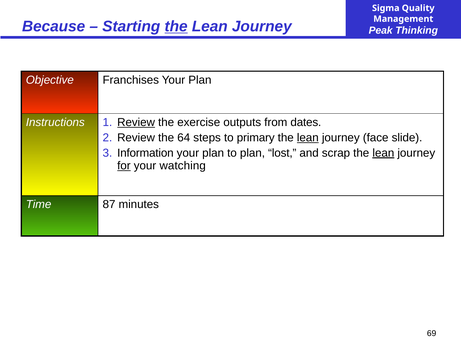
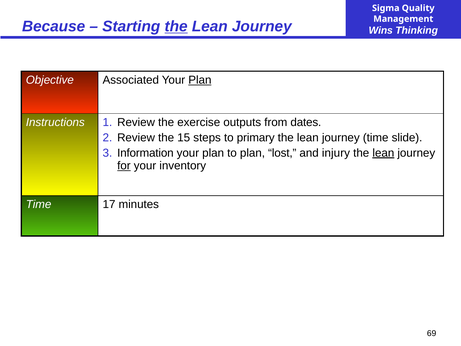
Peak: Peak -> Wins (381, 30)
Franchises: Franchises -> Associated (131, 80)
Plan underline: none -> present (200, 80)
Review underline: present -> none (136, 122)
64: 64 -> 15 (184, 138)
lean underline: present -> none (308, 138)
journey face: face -> time (376, 138)
scrap: scrap -> injury (336, 153)
watching: watching -> inventory (183, 166)
87: 87 -> 17 (109, 204)
